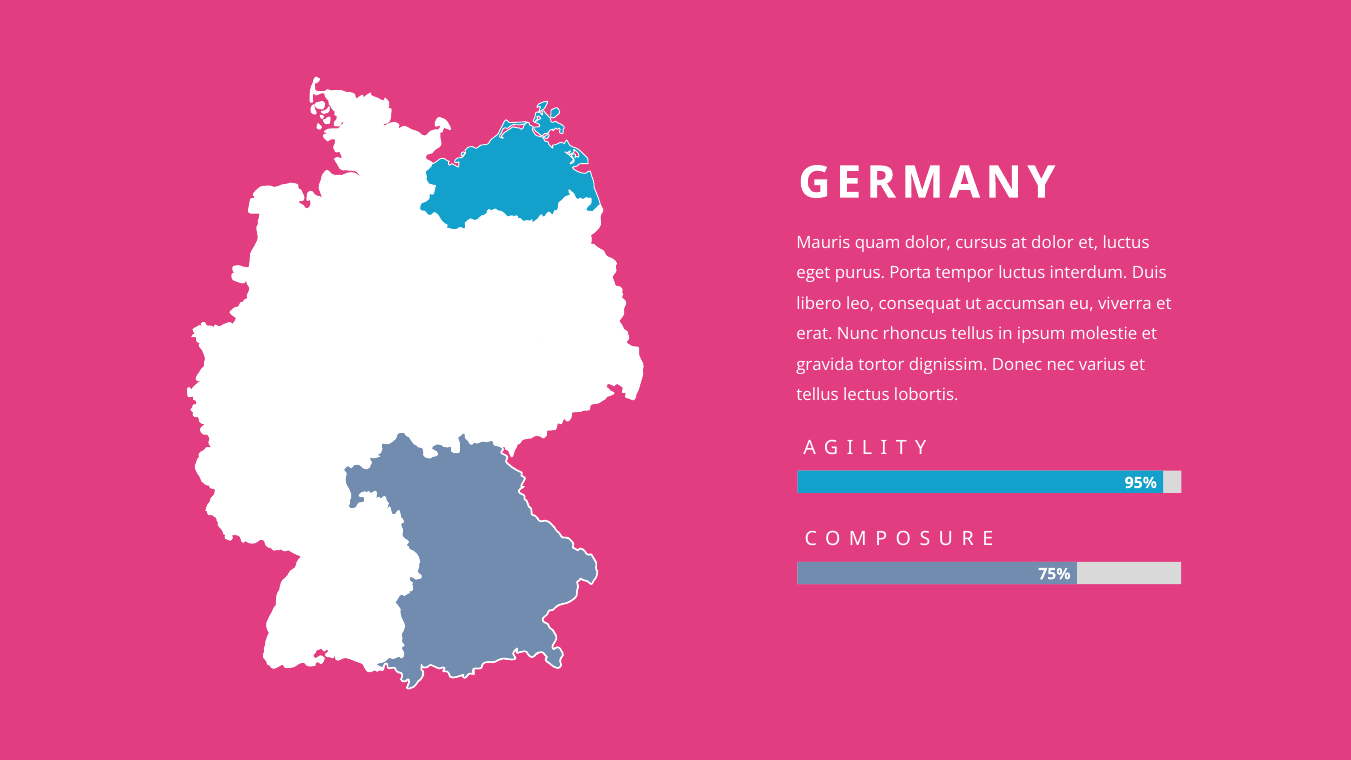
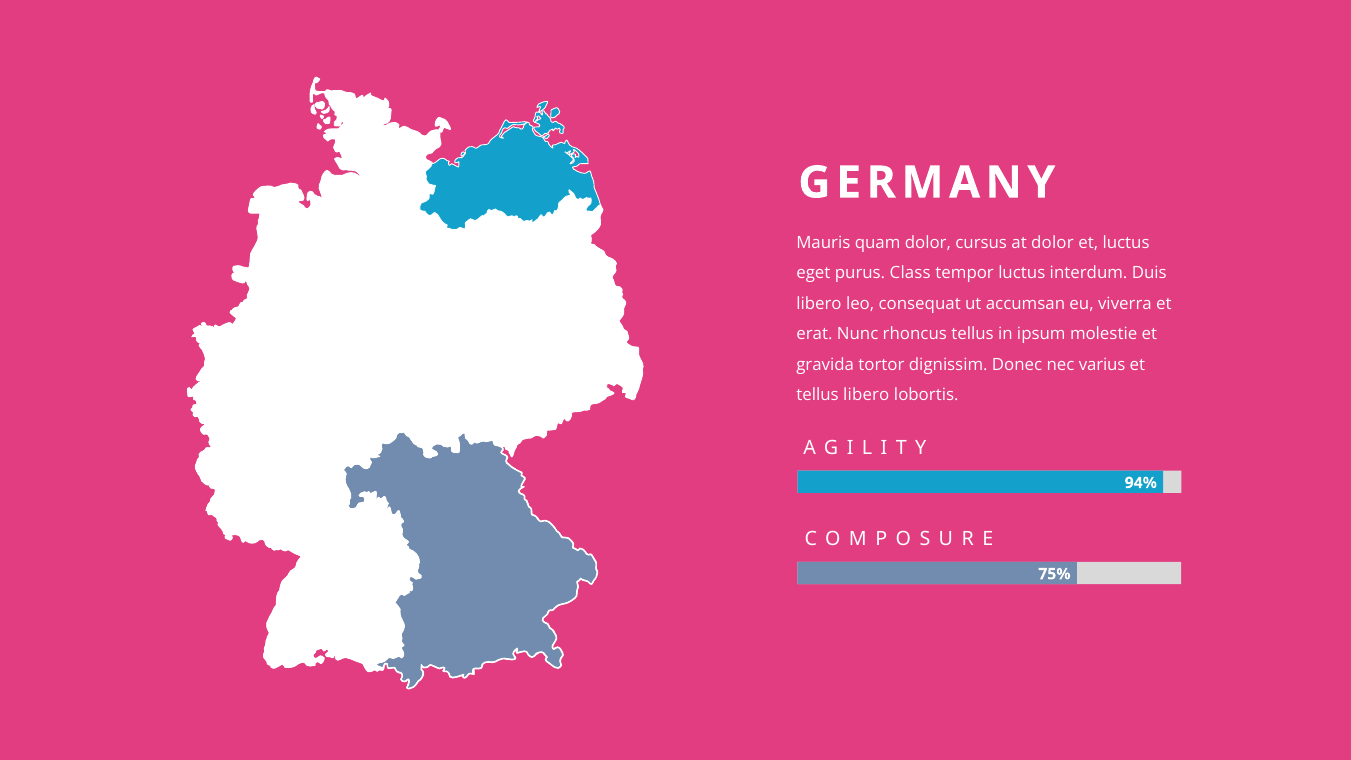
Porta: Porta -> Class (910, 273)
tellus lectus: lectus -> libero (866, 395)
95%: 95% -> 94% (1141, 483)
